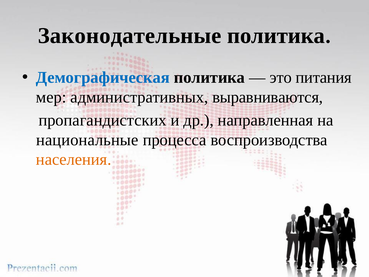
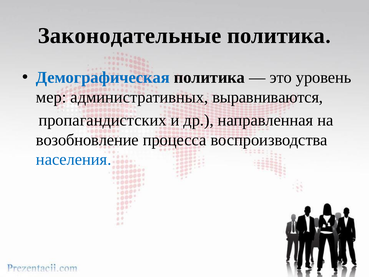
питания: питания -> уровень (324, 77)
национальные: национальные -> возобновление (87, 140)
населения colour: orange -> blue (74, 159)
